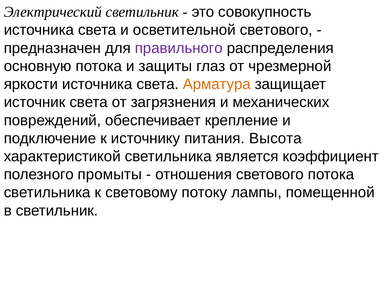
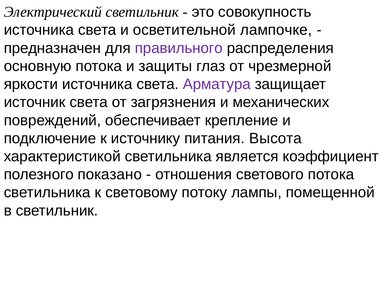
осветительной светового: светового -> лампочке (276, 30)
Арматура colour: orange -> purple (217, 84)
промыты: промыты -> показано (110, 174)
